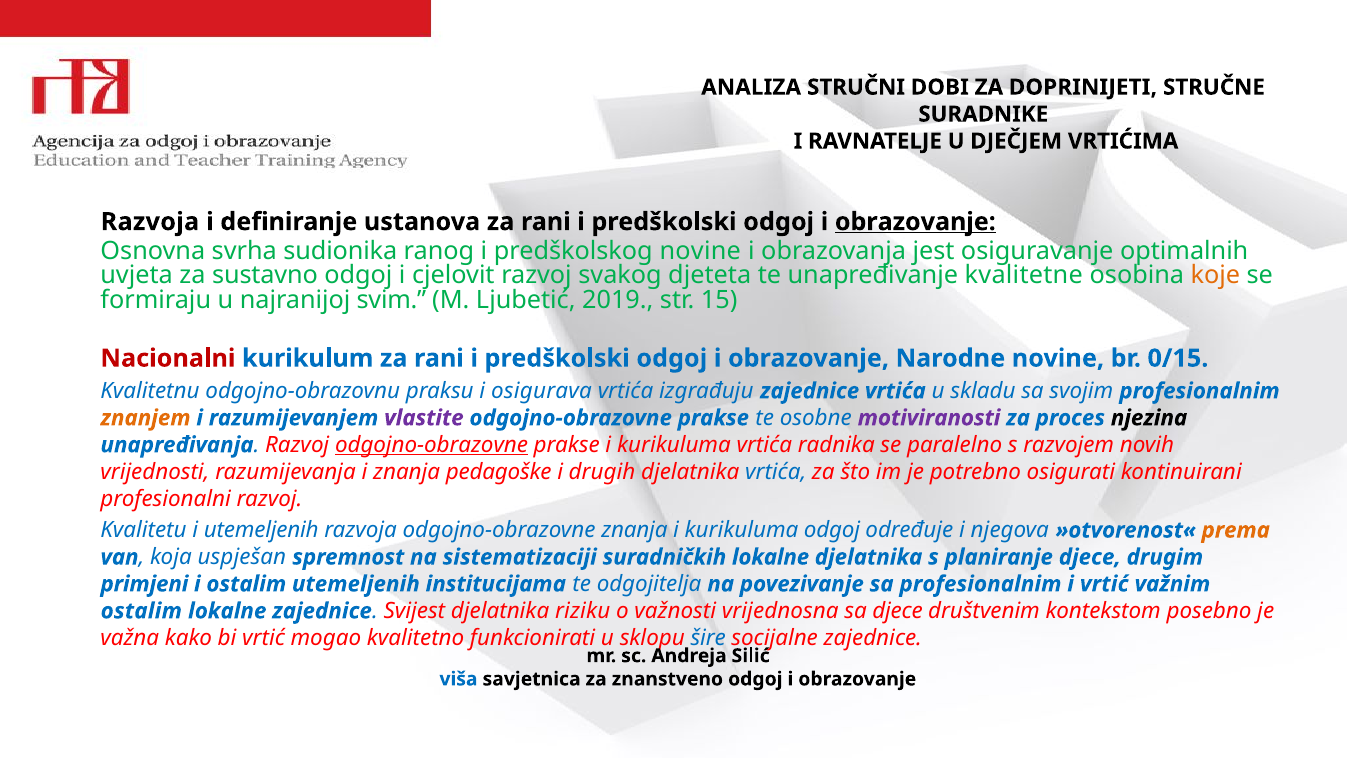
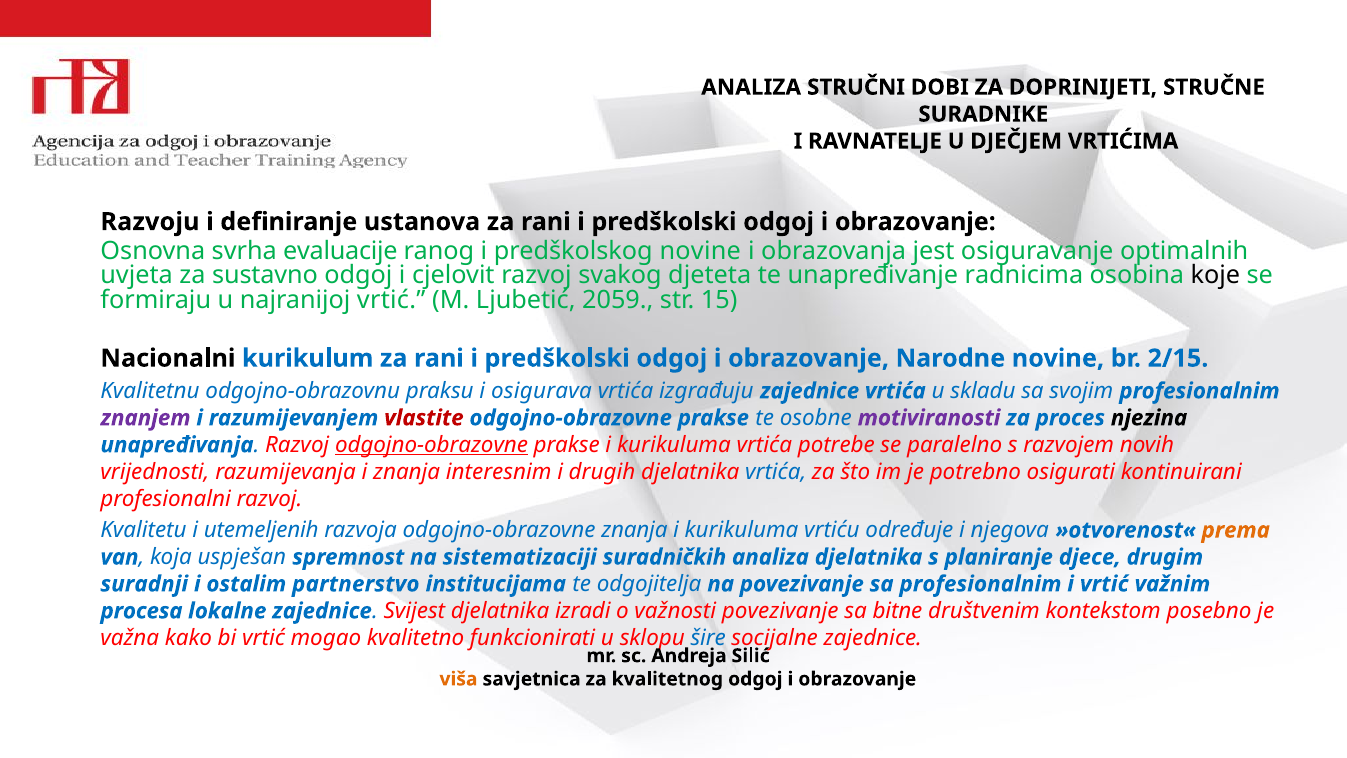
Razvoja: Razvoja -> Razvoju (150, 222)
obrazovanje underline: present -> none (915, 222)
sudionika: sudionika -> evaluacije (340, 251)
kvalitetne: kvalitetne -> radnicima (1024, 275)
koje colour: orange -> black (1215, 275)
najranijoj svim: svim -> vrtić (391, 300)
2019: 2019 -> 2059 (618, 300)
Nacionalni colour: red -> black (168, 358)
0/15: 0/15 -> 2/15 (1178, 358)
znanjem colour: orange -> purple (146, 418)
vlastite colour: purple -> red (424, 418)
radnika: radnika -> potrebe (836, 445)
pedagoške: pedagoške -> interesnim (499, 472)
kurikuluma odgoj: odgoj -> vrtiću (832, 530)
suradničkih lokalne: lokalne -> analiza (770, 557)
primjeni: primjeni -> suradnji (144, 584)
ostalim utemeljenih: utemeljenih -> partnerstvo (356, 584)
ostalim: ostalim -> procesa (141, 611)
riziku: riziku -> izradi (583, 611)
važnosti vrijednosna: vrijednosna -> povezivanje (780, 611)
sa djece: djece -> bitne (898, 611)
viša colour: blue -> orange (458, 679)
znanstveno: znanstveno -> kvalitetnog (667, 679)
